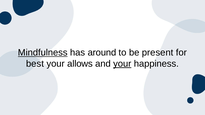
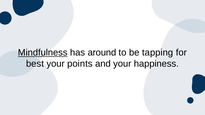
present: present -> tapping (158, 53)
allows: allows -> points (80, 64)
your underline: present -> none (122, 64)
